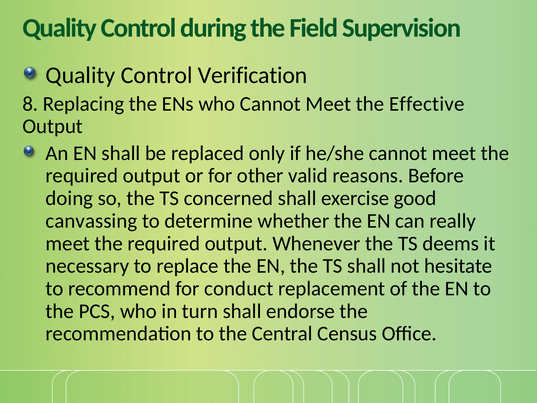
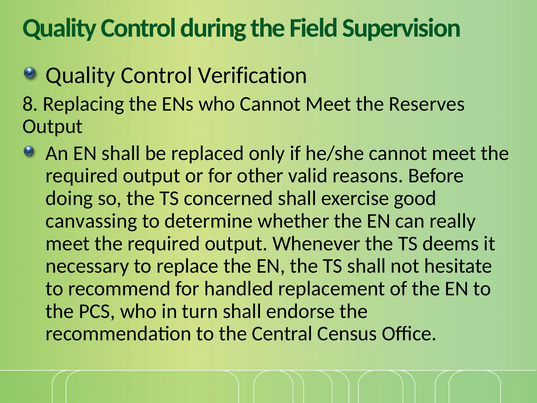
Effective: Effective -> Reserves (427, 104)
conduct: conduct -> handled (239, 288)
